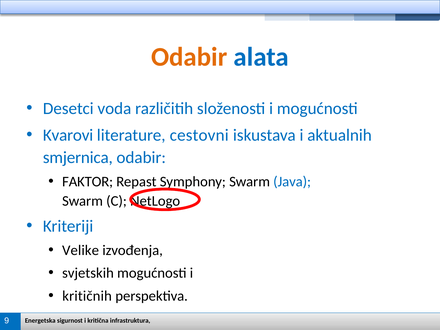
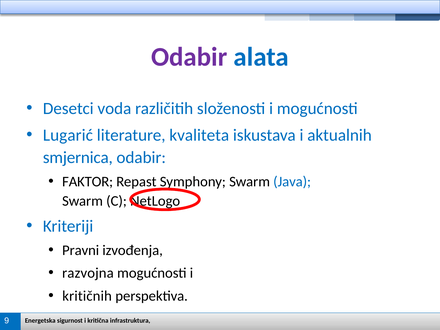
Odabir colour: orange -> purple (189, 57)
Kvarovi: Kvarovi -> Lugarić (68, 135)
cestovni: cestovni -> kvaliteta (199, 135)
Velike: Velike -> Pravni (81, 250)
svjetskih: svjetskih -> razvojna (88, 273)
